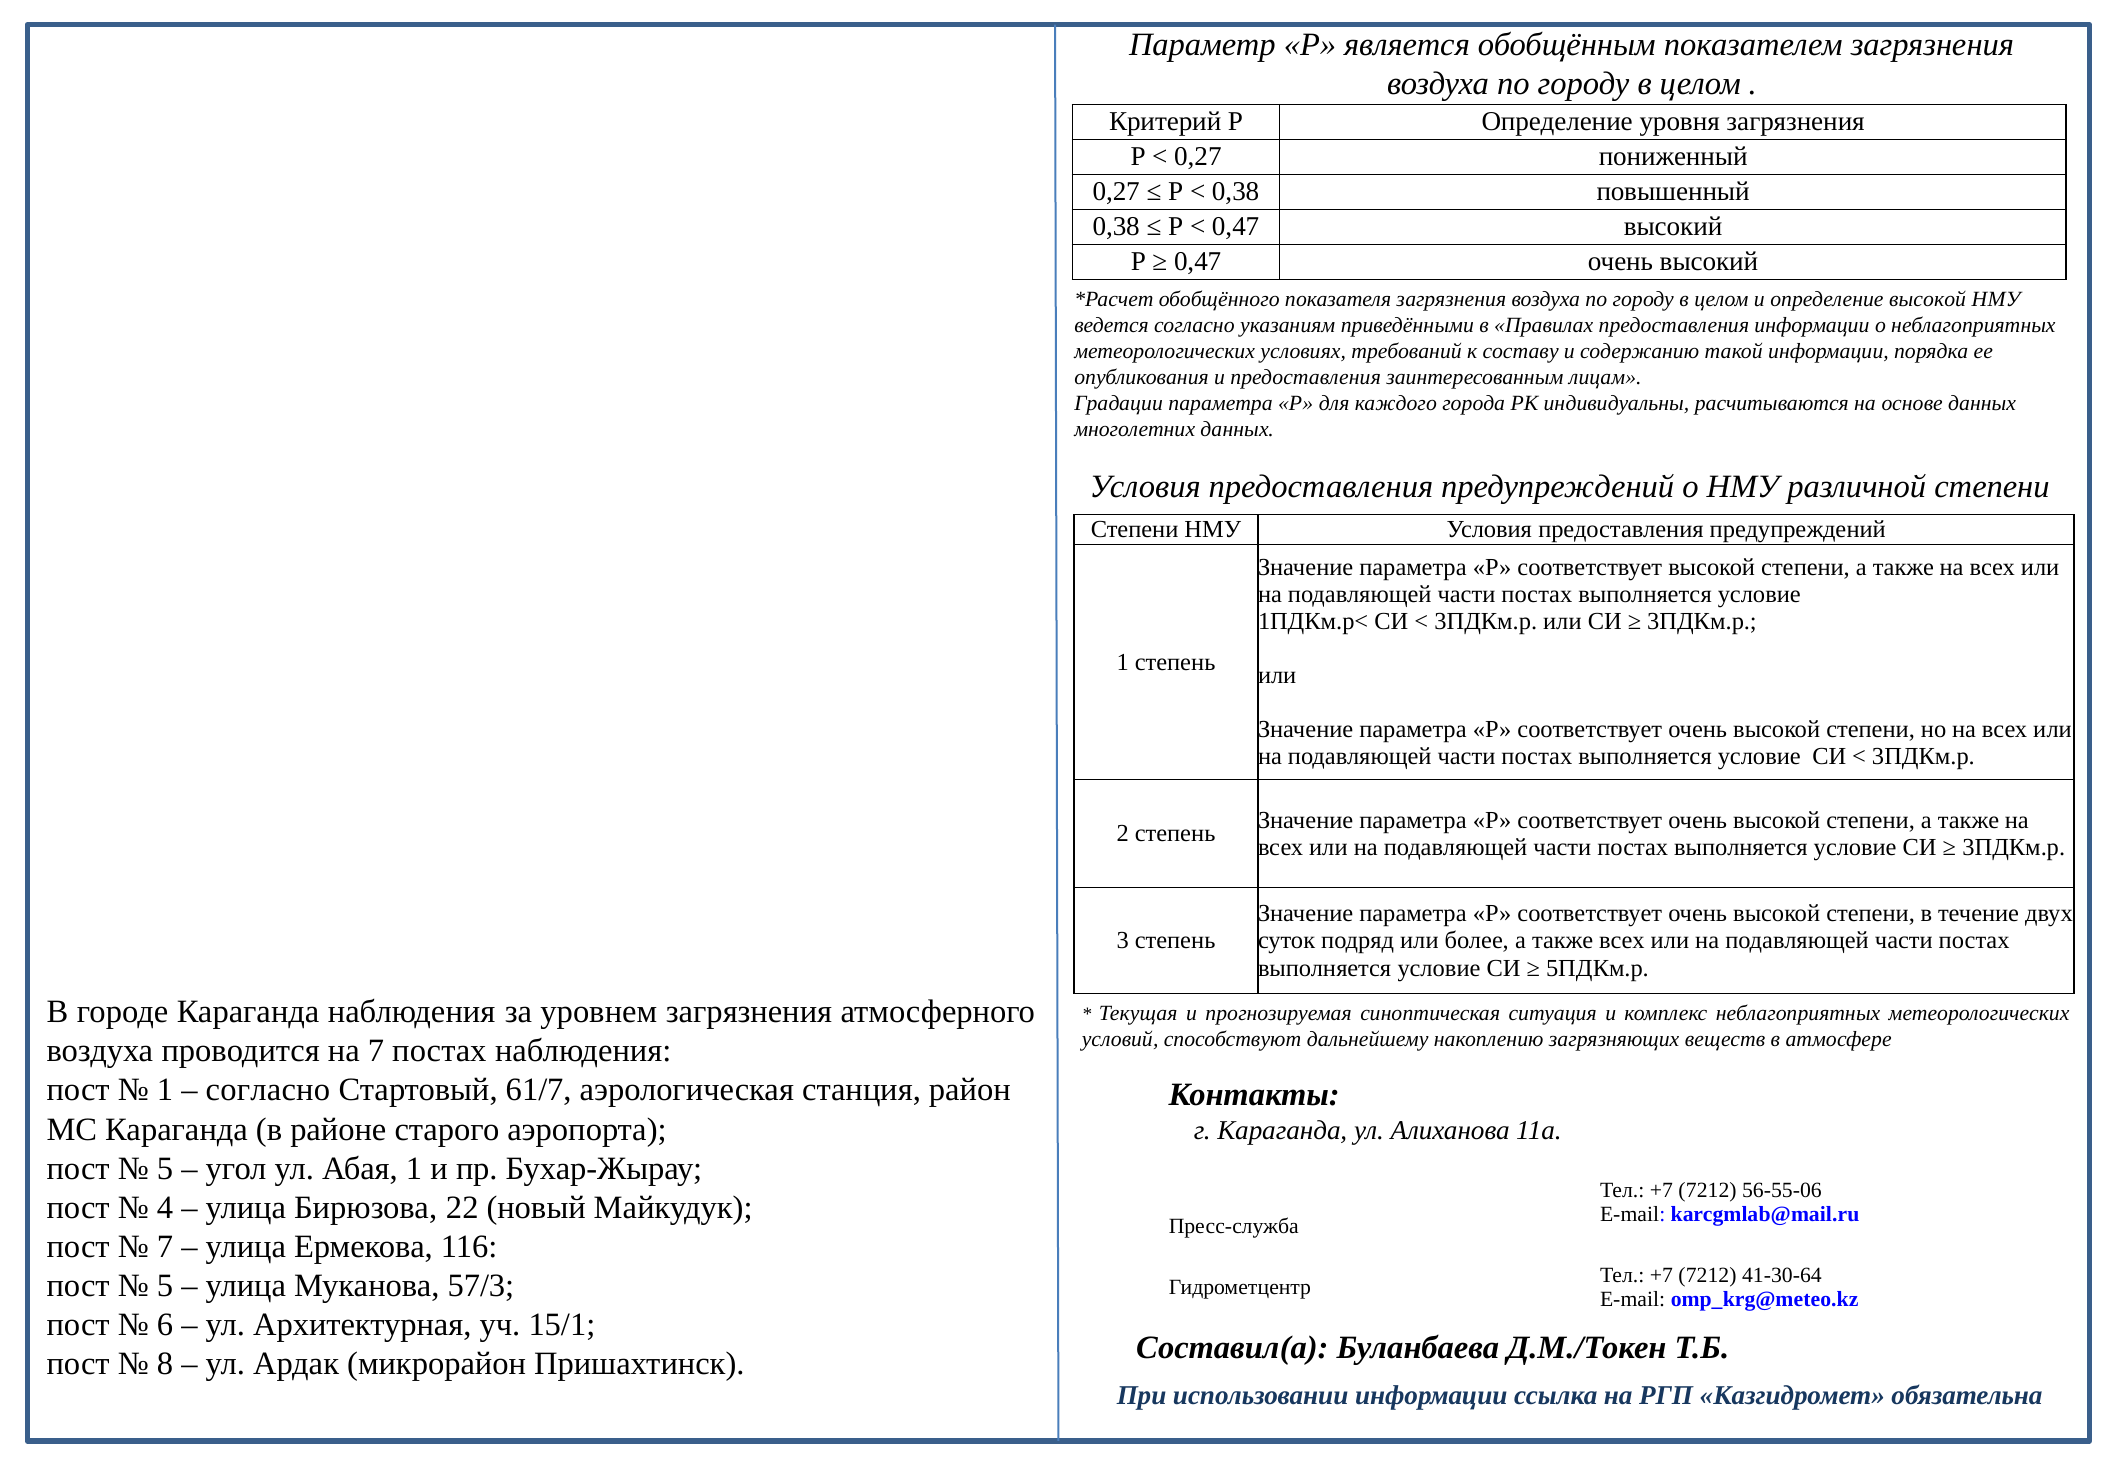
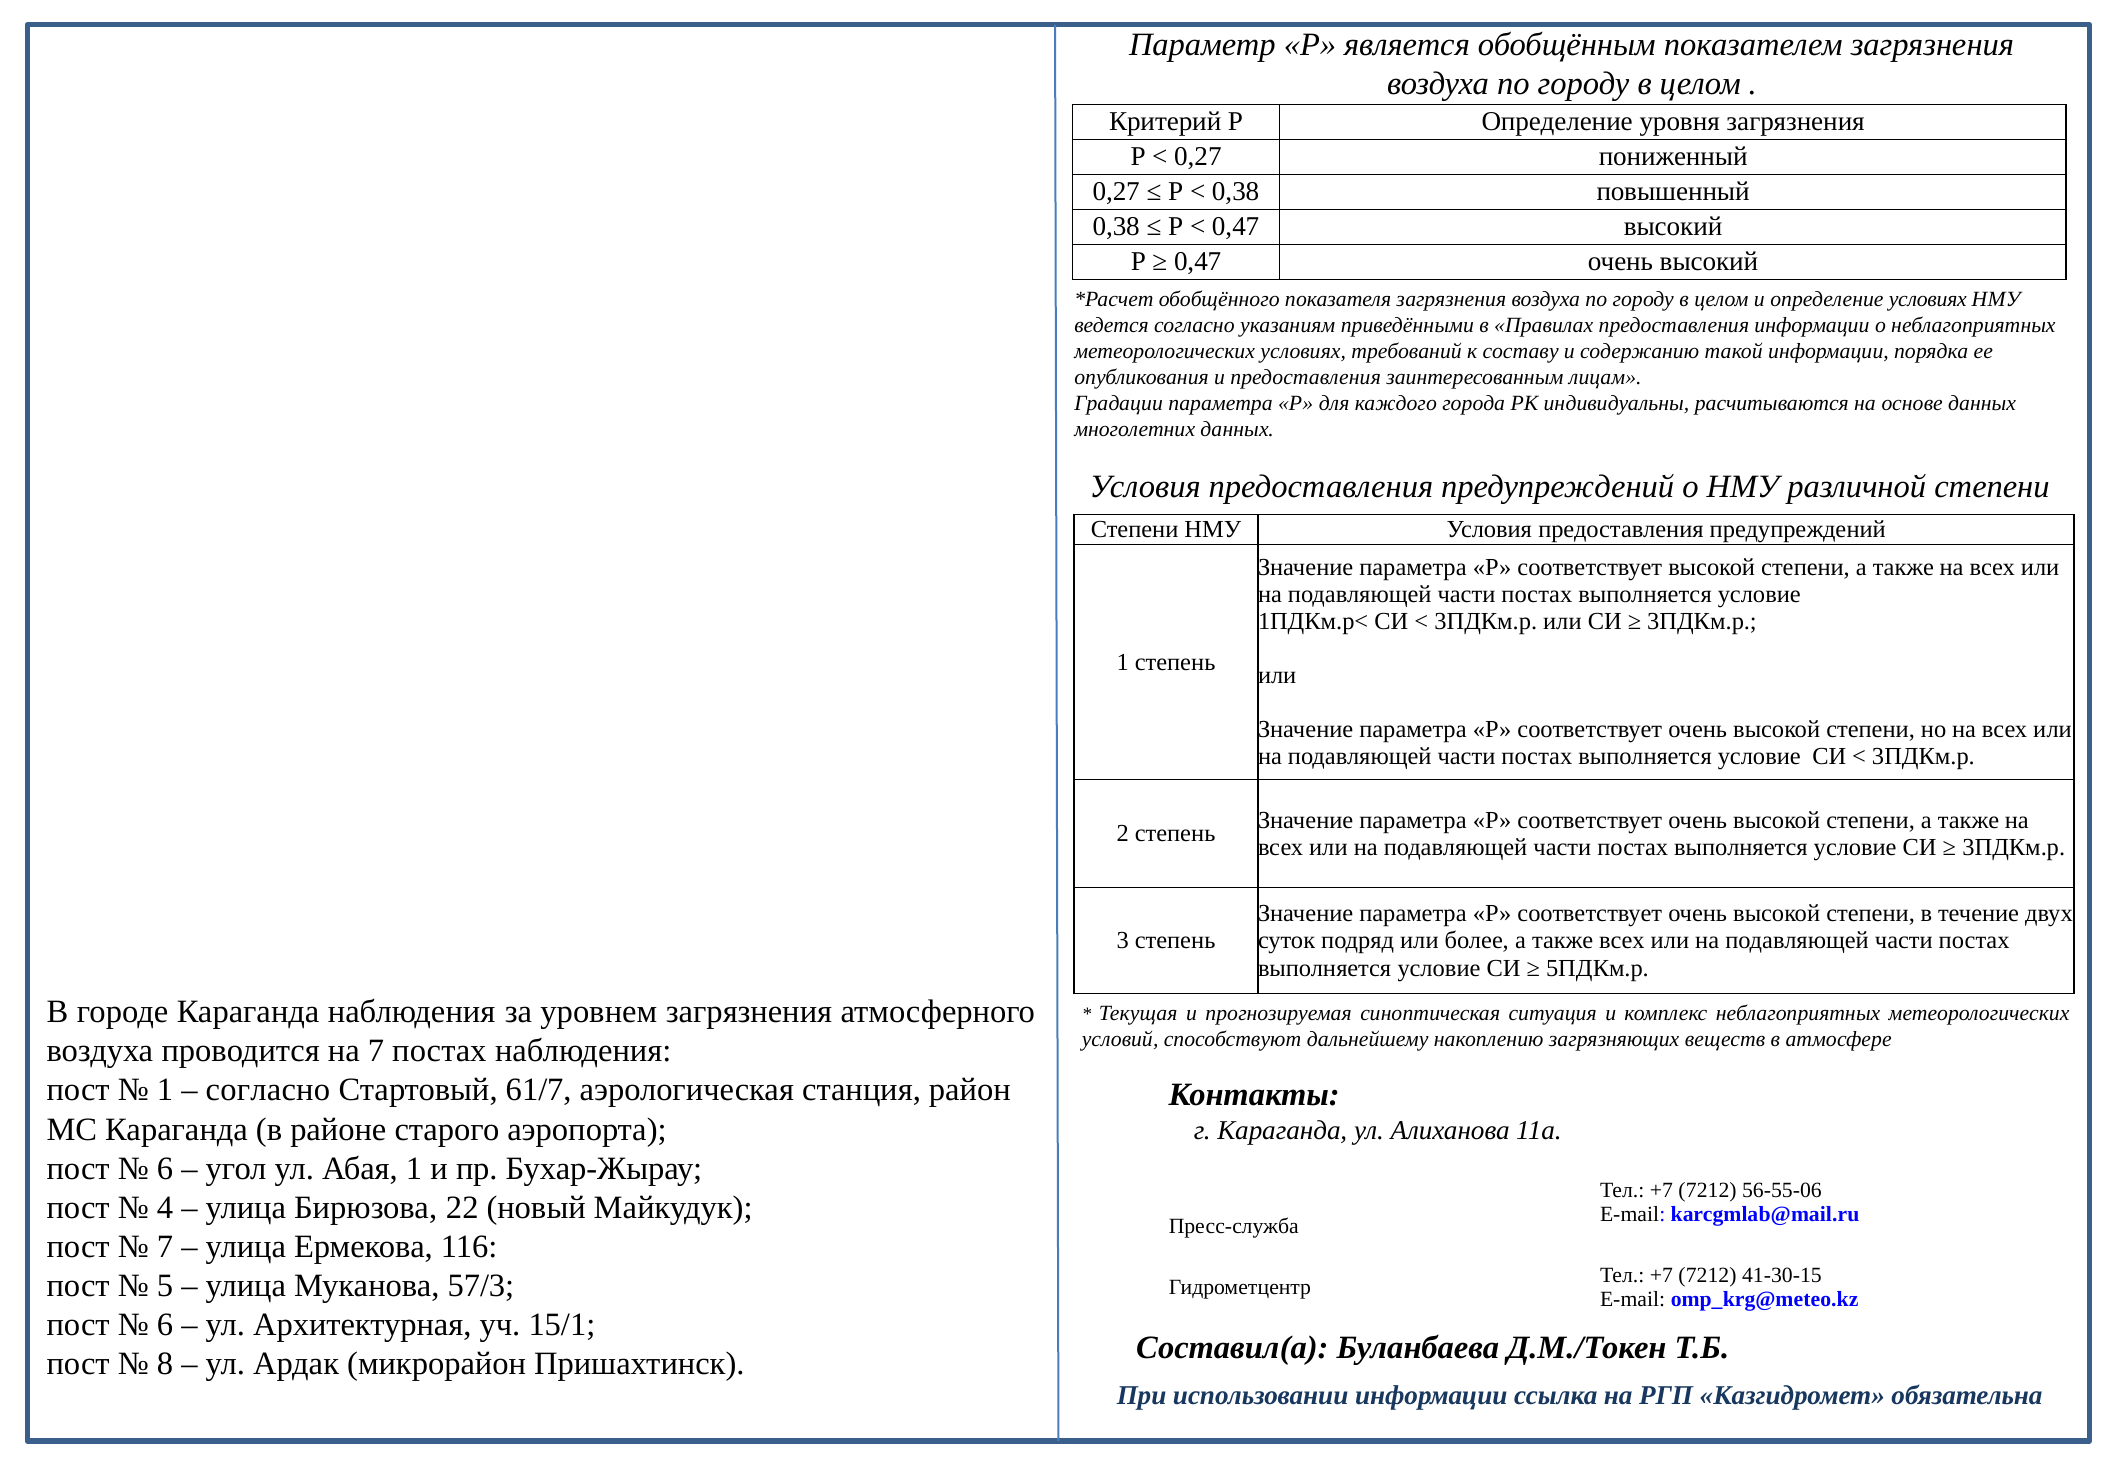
определение высокой: высокой -> условиях (1928, 299)
5: 5 -> 6 (165, 1168)
41-30-64: 41-30-64 -> 41-30-15 (1782, 1275)
